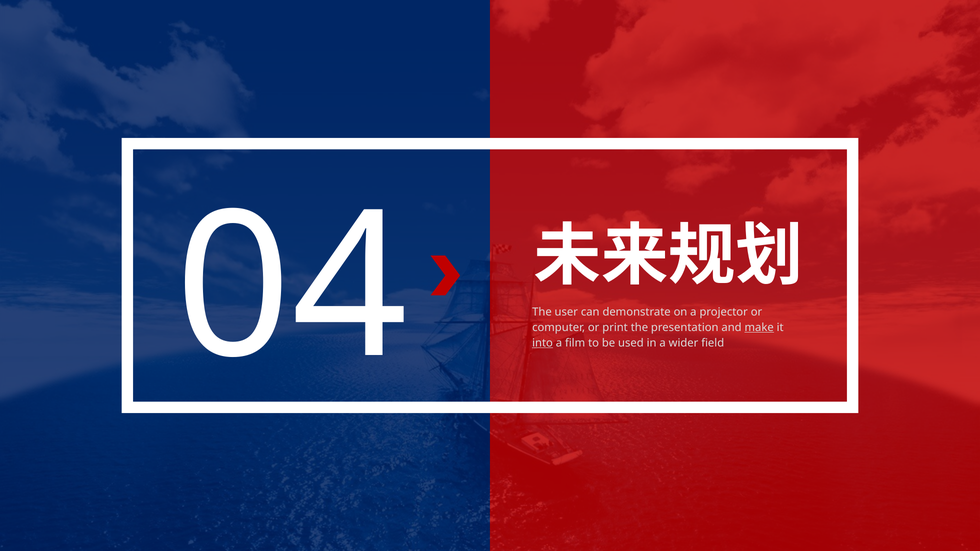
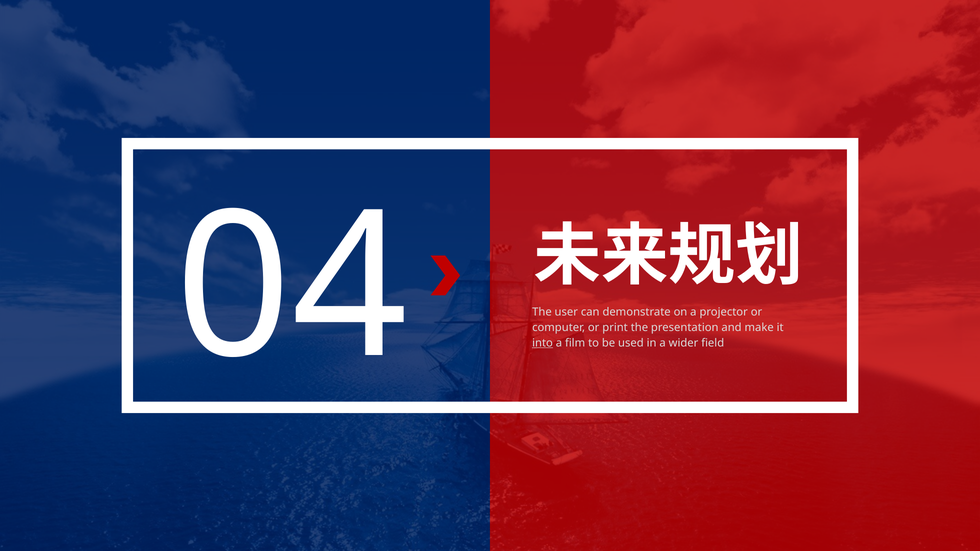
make underline: present -> none (759, 328)
